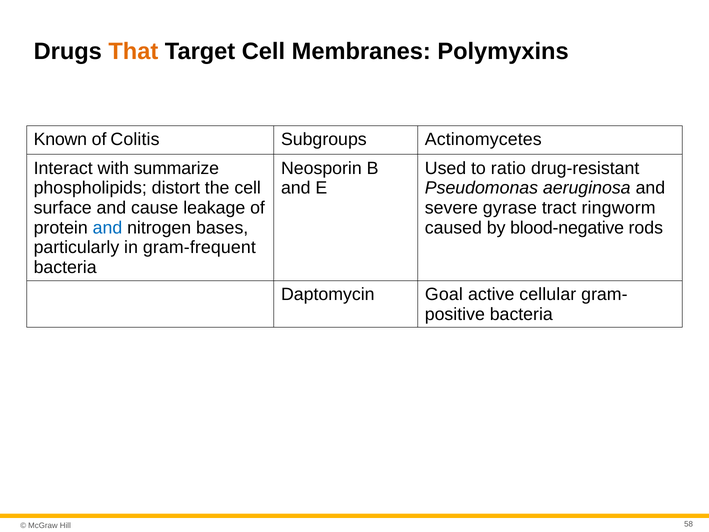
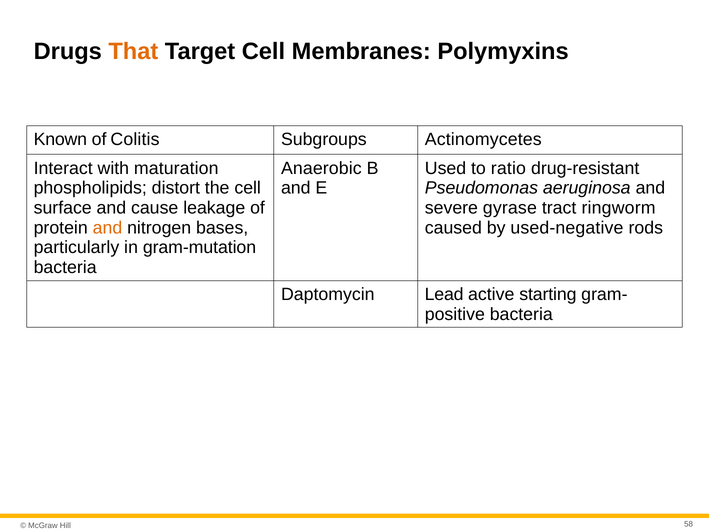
summarize: summarize -> maturation (176, 168)
Neosporin: Neosporin -> Anaerobic (321, 168)
and colour: blue -> orange (108, 228)
blood-negative: blood-negative -> used-negative (567, 228)
gram-frequent: gram-frequent -> gram-mutation (199, 247)
Goal: Goal -> Lead (444, 294)
cellular: cellular -> starting (548, 294)
